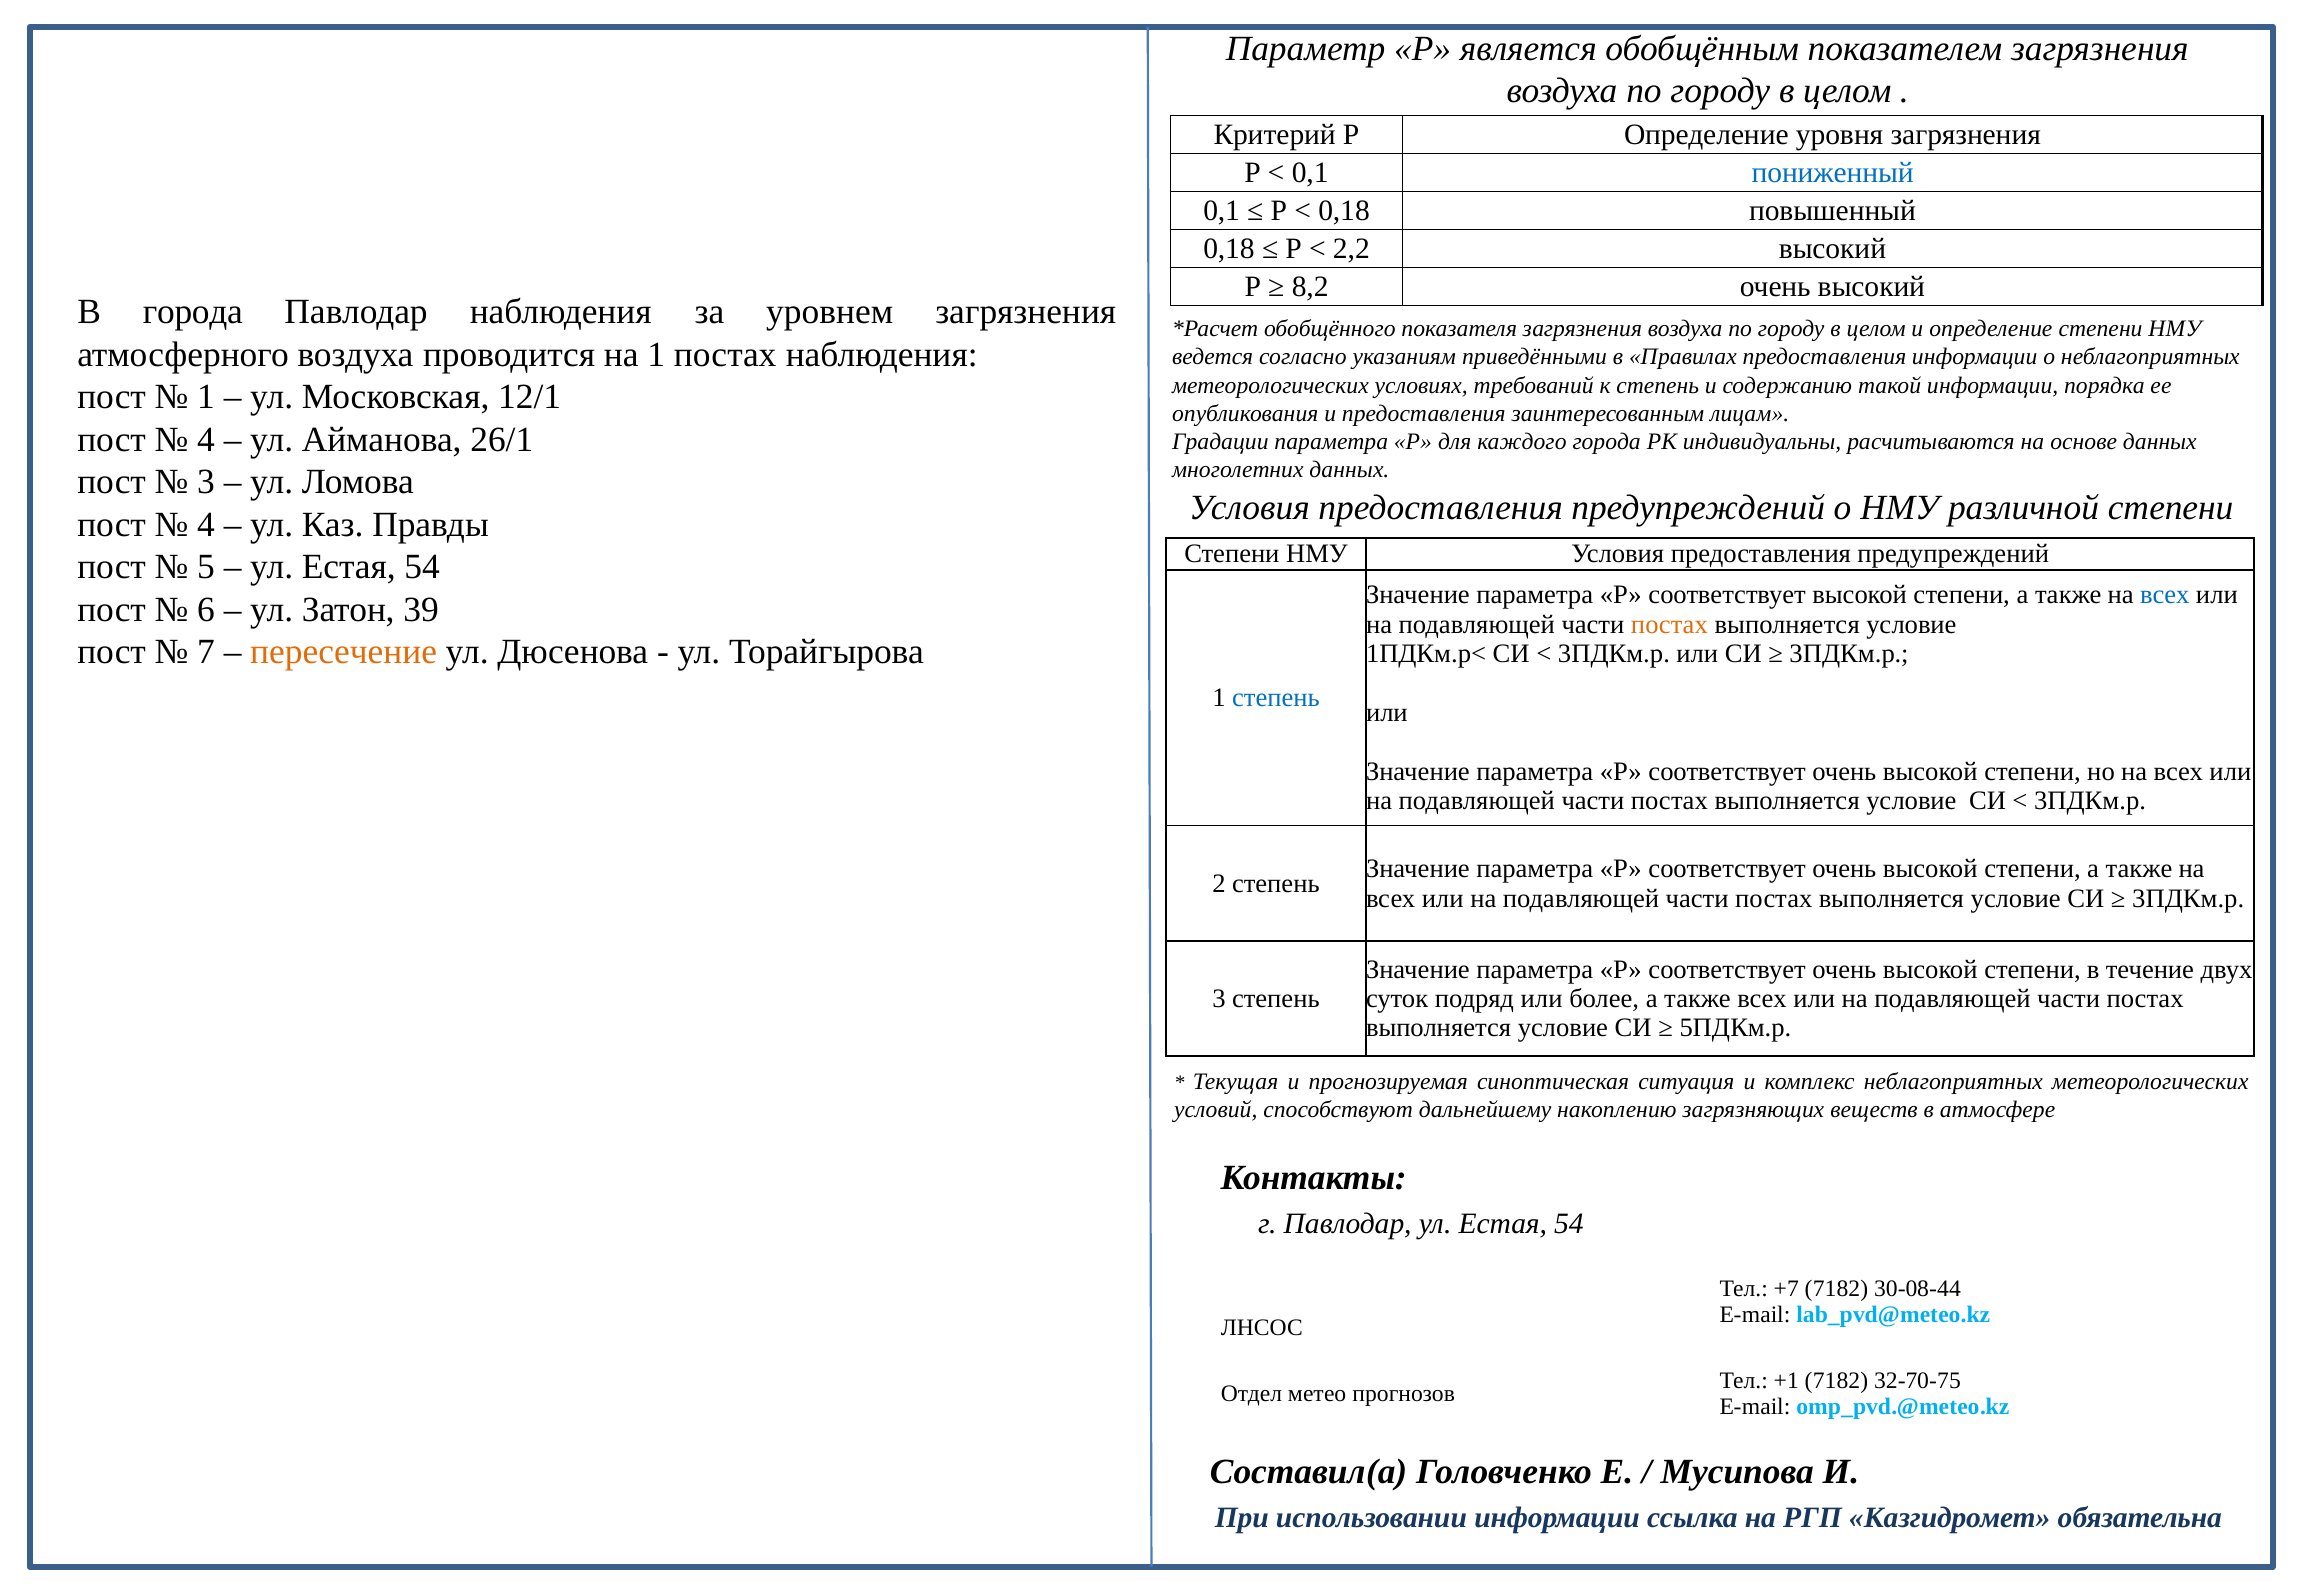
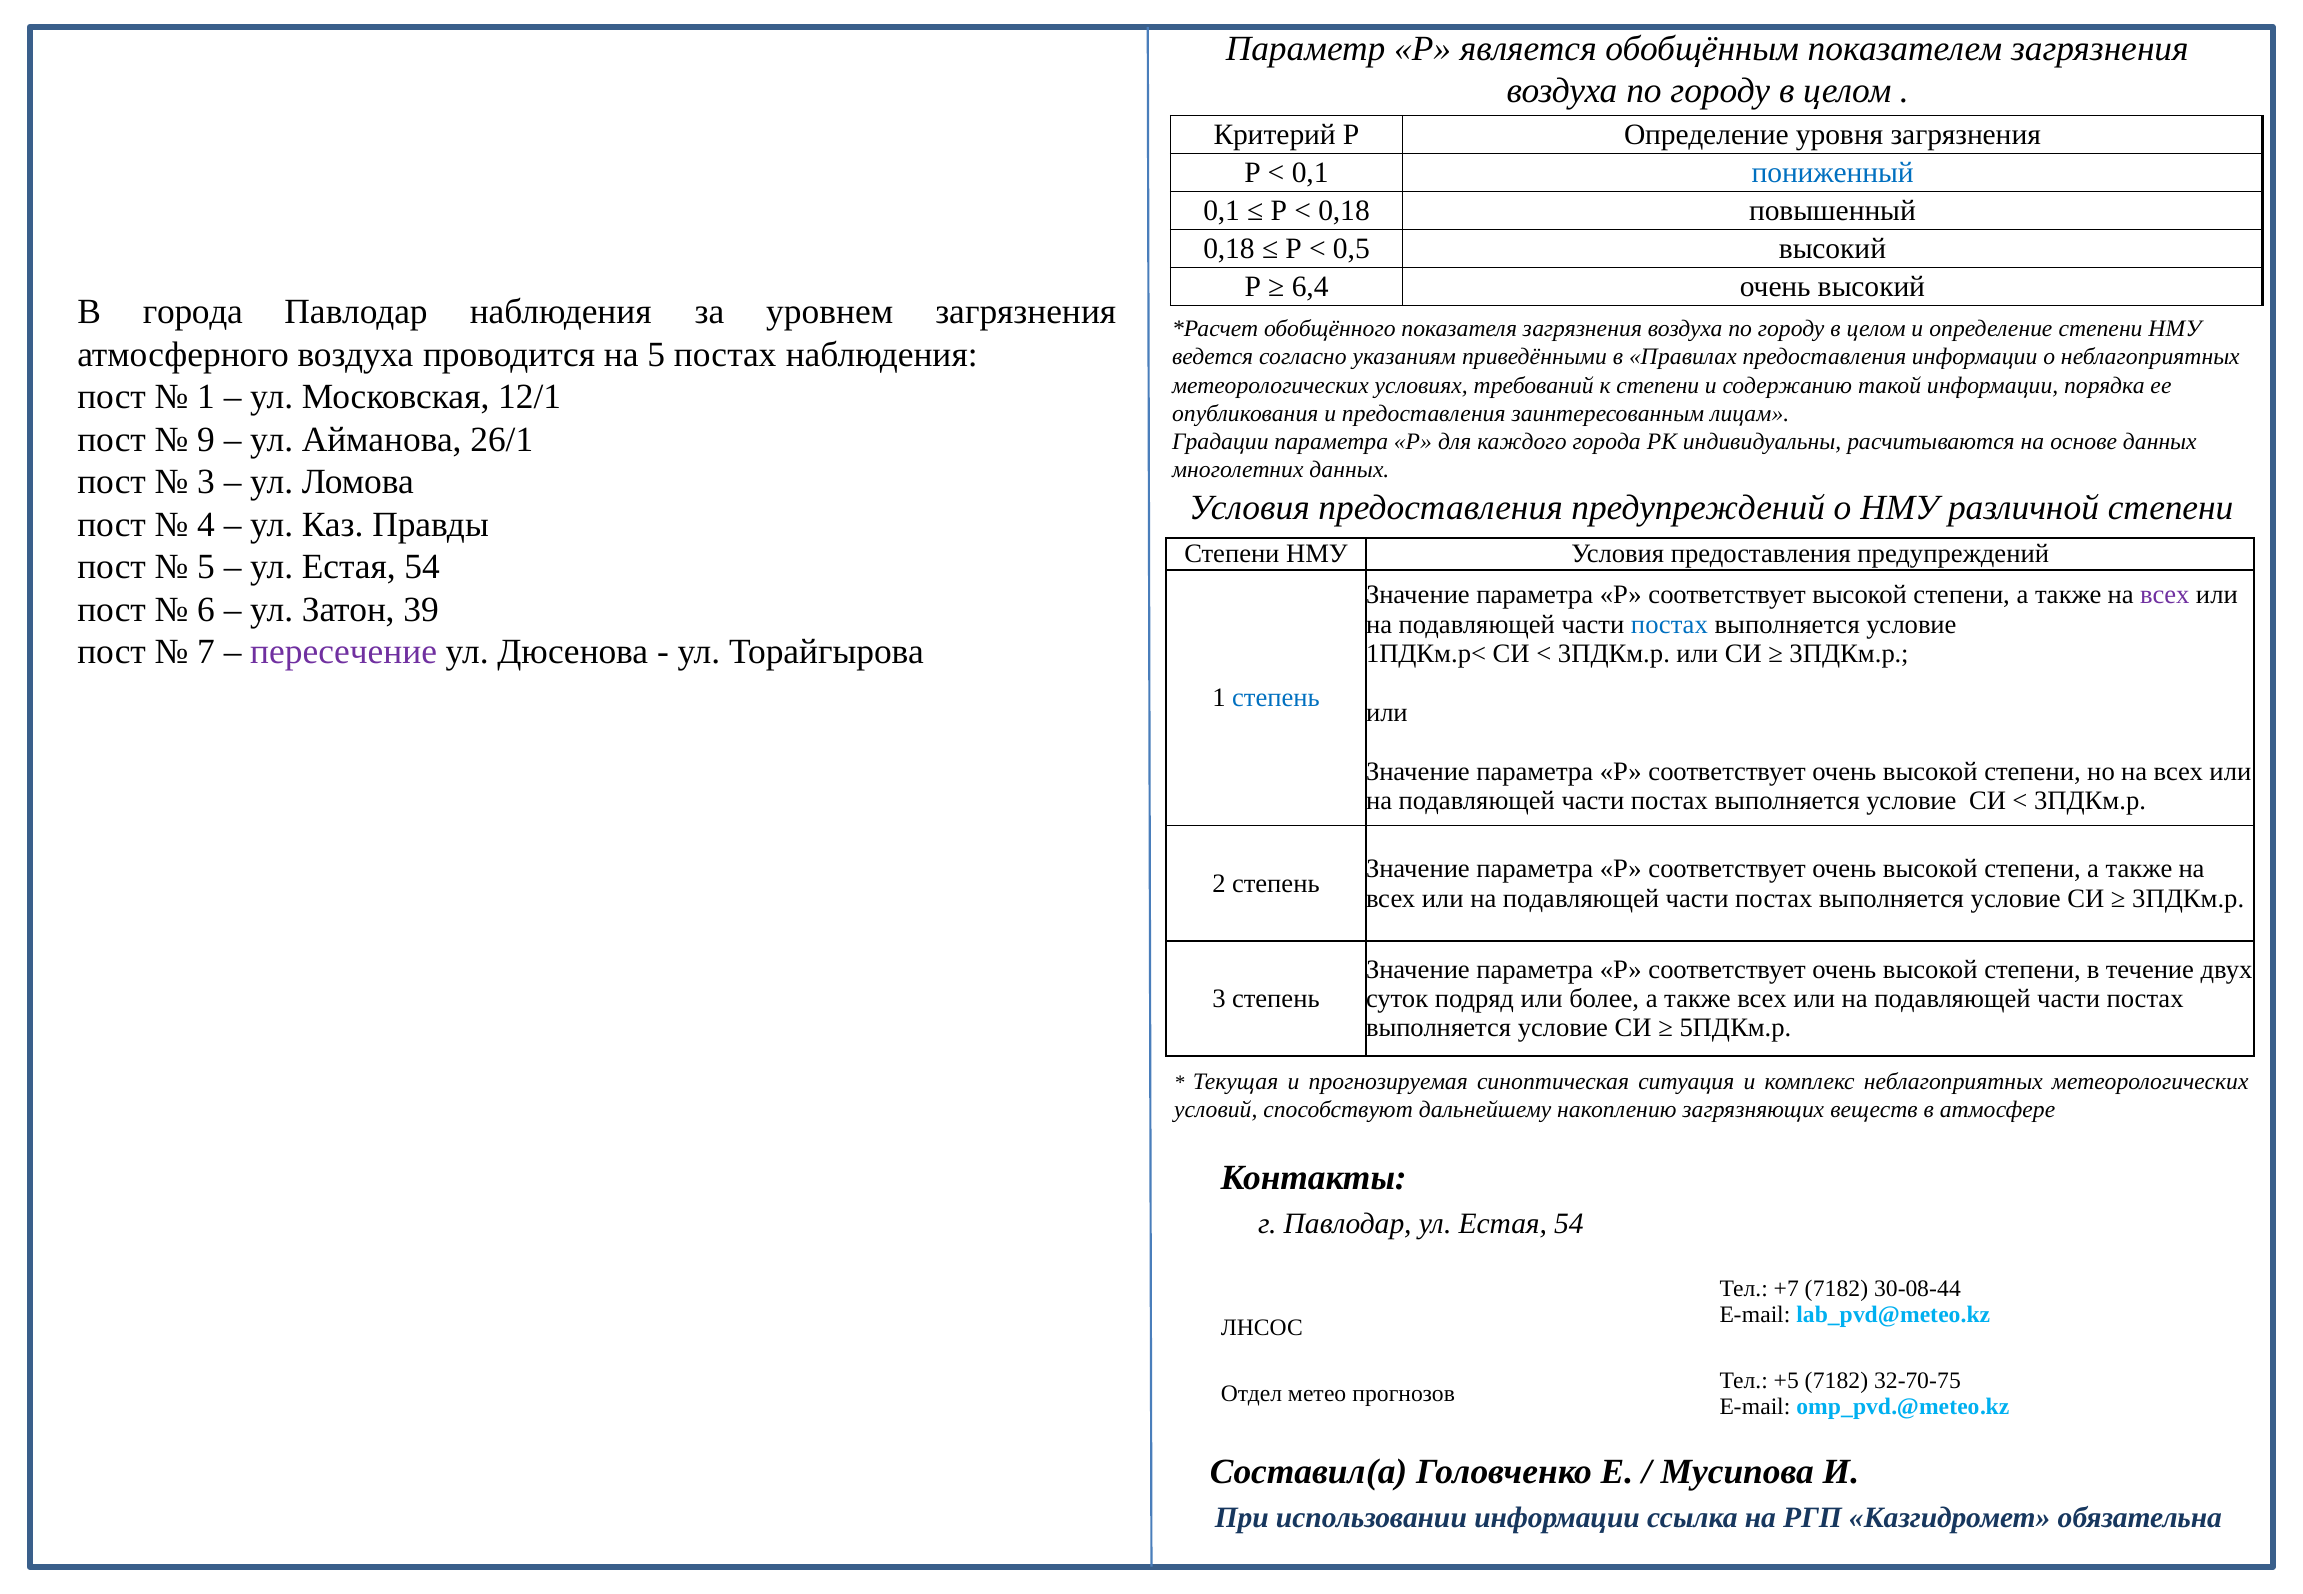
2,2: 2,2 -> 0,5 (1351, 248)
8,2: 8,2 -> 6,4 (1310, 286)
на 1: 1 -> 5 (656, 355)
к степень: степень -> степени (1658, 385)
4: 4 -> 9 (206, 440)
всех colour: blue -> purple (2165, 595)
постах colour: orange -> blue (1669, 625)
пересечение colour: orange -> purple (344, 652)
+1: +1 -> +5 (1786, 1381)
